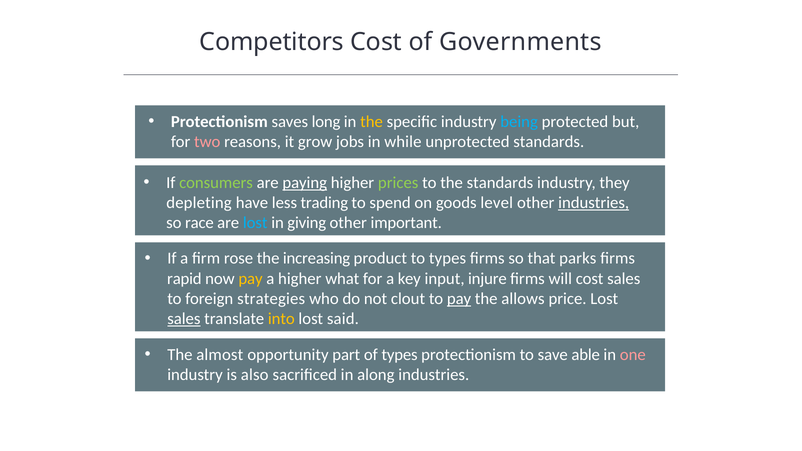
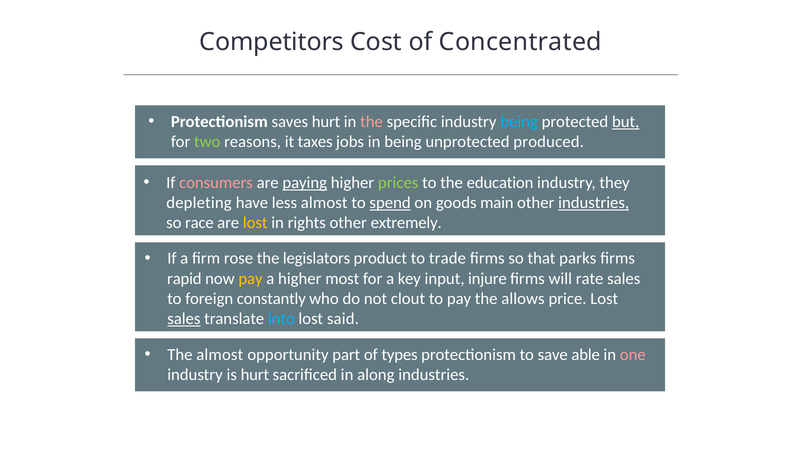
Governments: Governments -> Concentrated (520, 42)
saves long: long -> hurt (326, 122)
the colour: yellow -> pink (372, 122)
but underline: none -> present (626, 122)
two colour: pink -> light green (207, 142)
grow: grow -> taxes (315, 142)
in while: while -> being (403, 142)
unprotected standards: standards -> produced (549, 142)
consumers colour: light green -> pink (216, 183)
the standards: standards -> education (500, 183)
less trading: trading -> almost (324, 203)
spend underline: none -> present (390, 203)
level: level -> main (497, 203)
lost colour: light blue -> yellow (255, 223)
giving: giving -> rights (307, 223)
important: important -> extremely (406, 223)
increasing: increasing -> legislators (317, 259)
to types: types -> trade (447, 259)
what: what -> most (342, 279)
will cost: cost -> rate (590, 279)
strategies: strategies -> constantly (271, 299)
pay underline: present -> none (459, 299)
into colour: yellow -> light blue (281, 319)
is also: also -> hurt (255, 375)
